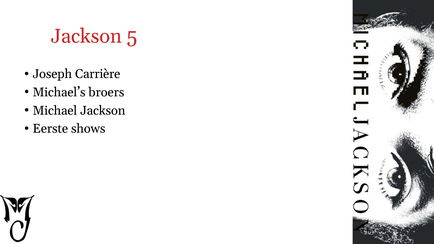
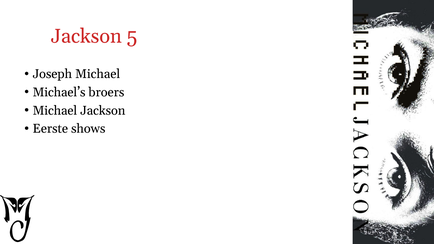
Joseph Carrière: Carrière -> Michael (98, 74)
